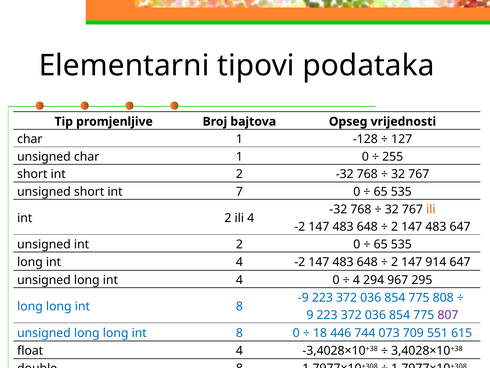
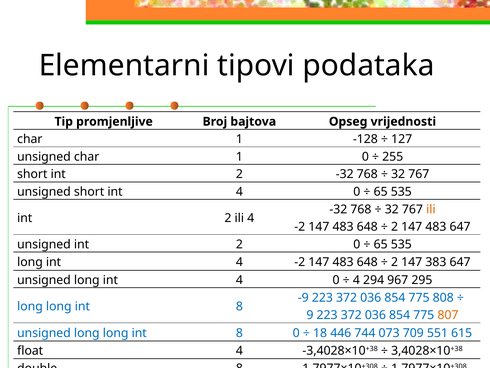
short int 7: 7 -> 4 (239, 191)
914: 914 -> 383 (436, 262)
807 colour: purple -> orange (448, 315)
